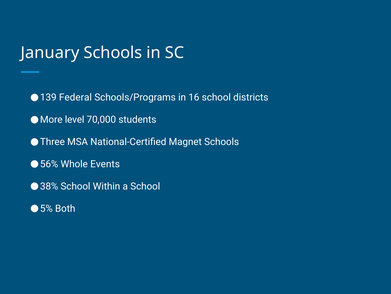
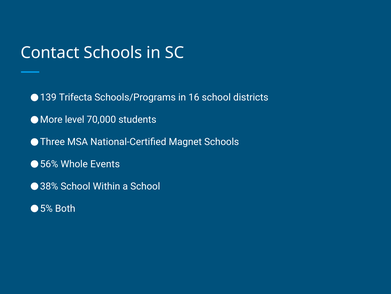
January: January -> Contact (50, 53)
Federal: Federal -> Trifecta (76, 97)
